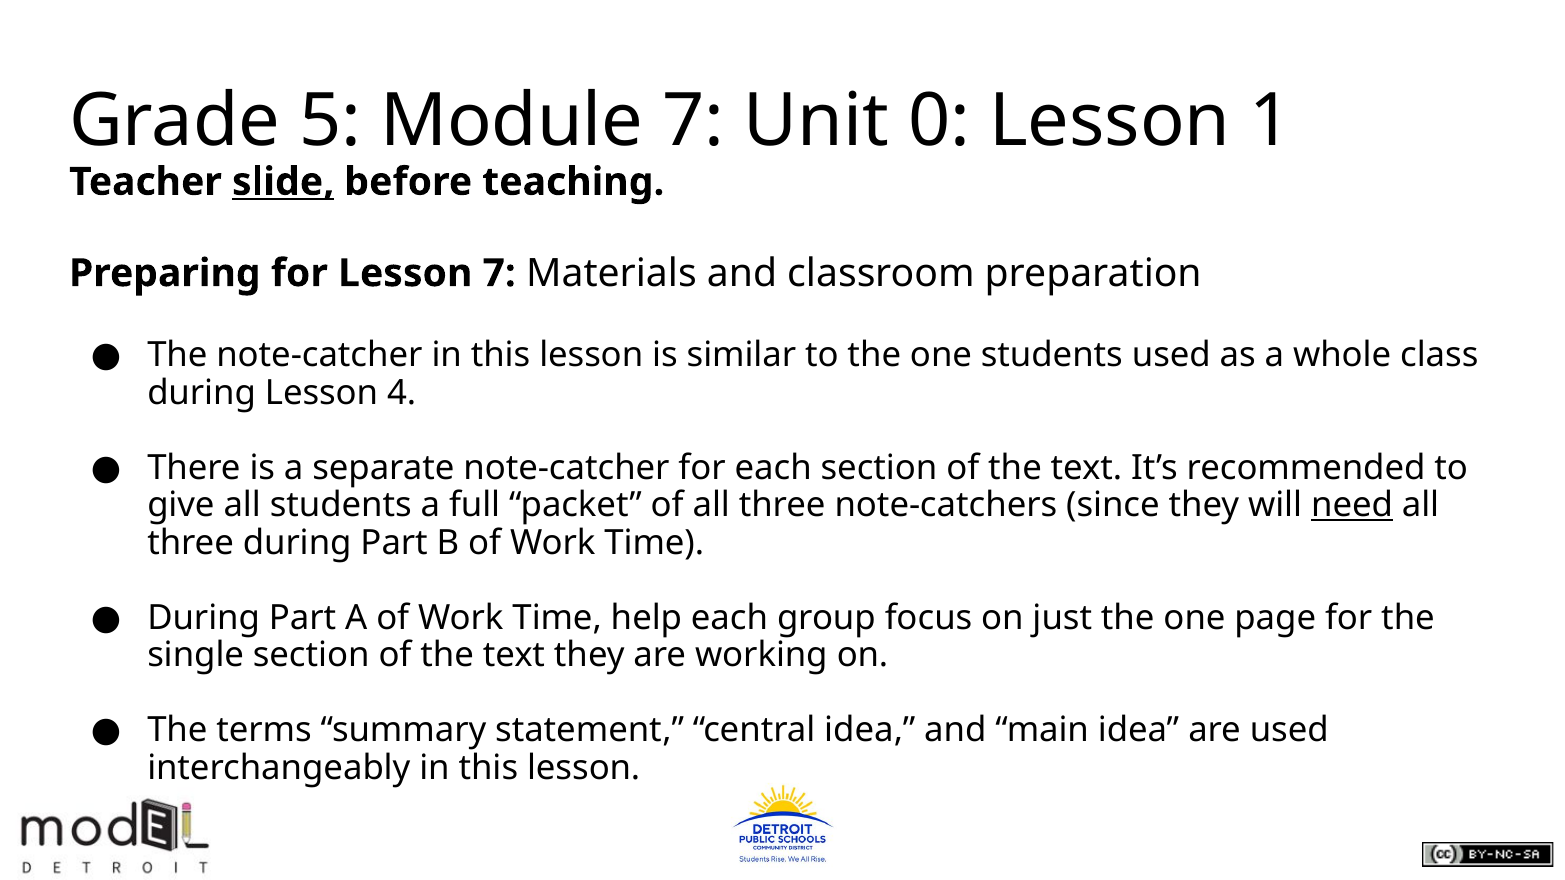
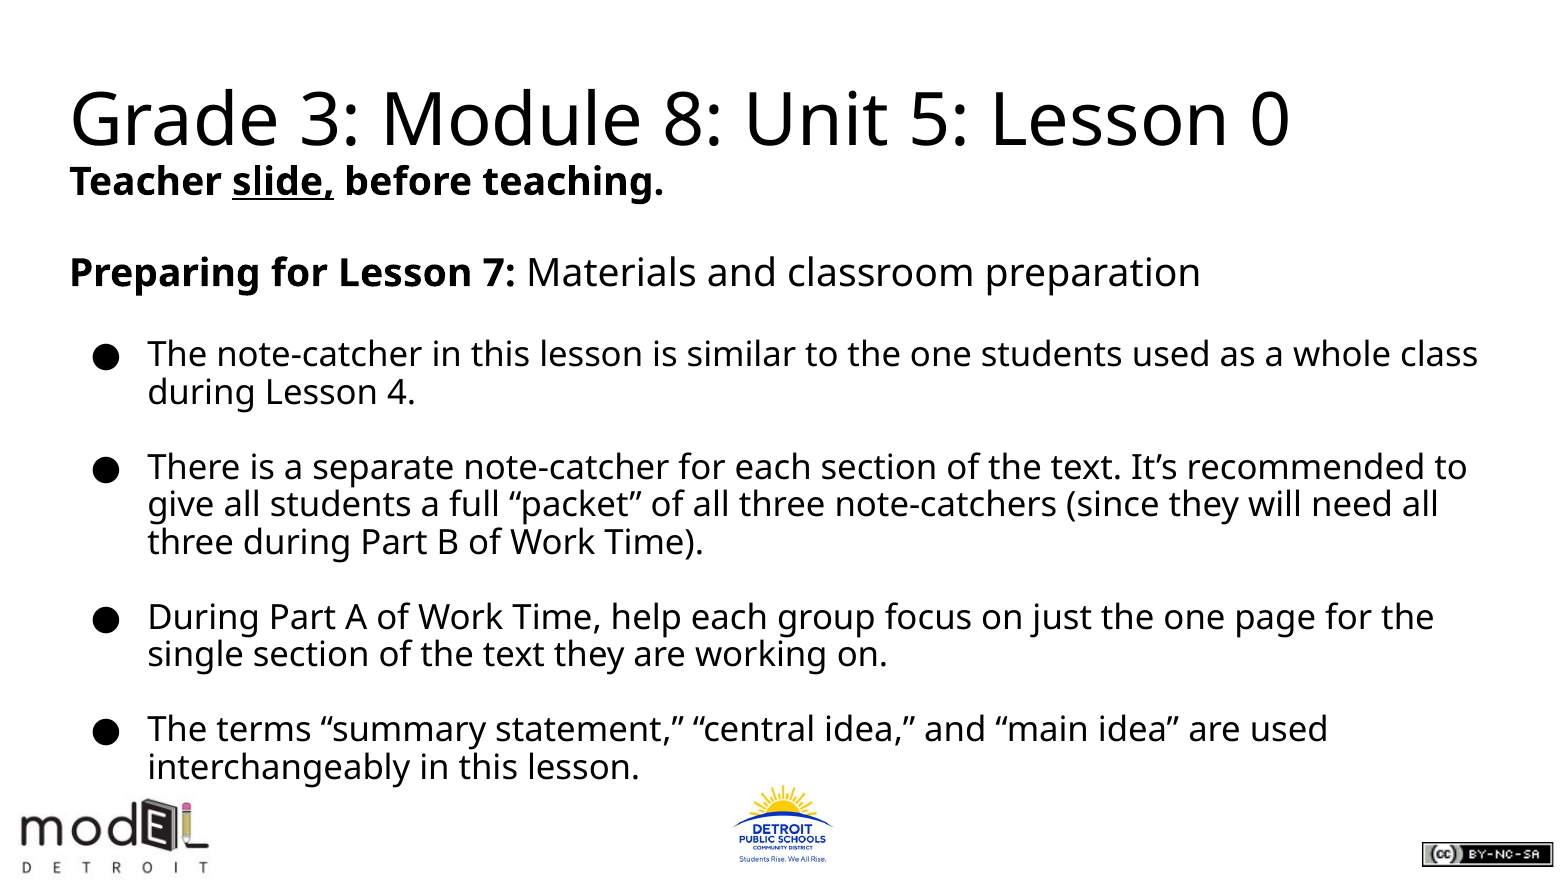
5: 5 -> 3 (330, 121)
Module 7: 7 -> 8 (694, 121)
0: 0 -> 5 (939, 121)
1: 1 -> 0 (1271, 121)
need underline: present -> none (1352, 506)
